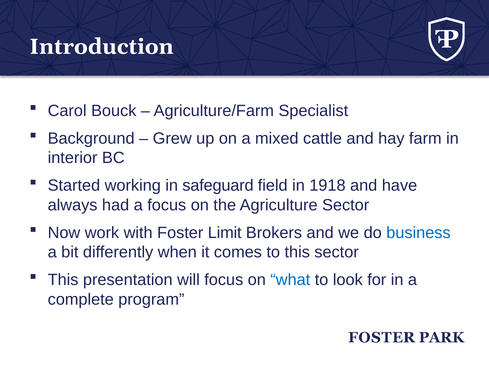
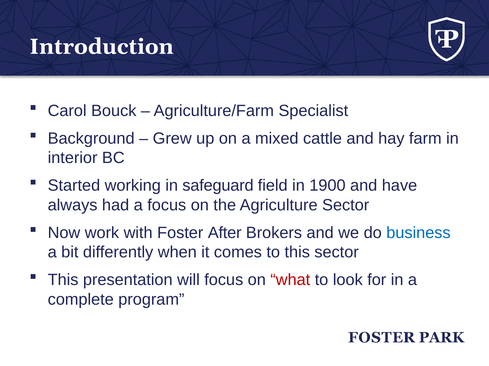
1918: 1918 -> 1900 (327, 186)
Limit: Limit -> After (225, 233)
what colour: blue -> red (290, 280)
